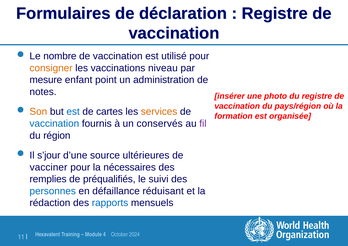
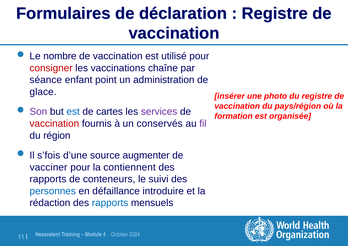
consigner colour: orange -> red (51, 68)
niveau: niveau -> chaîne (163, 68)
mesure: mesure -> séance (46, 80)
notes: notes -> glace (43, 92)
Son colour: orange -> purple (38, 112)
services colour: orange -> purple (159, 112)
vaccination colour: blue -> red (54, 124)
s’jour: s’jour -> s’fois (49, 155)
ultérieures: ultérieures -> augmenter (146, 155)
nécessaires: nécessaires -> contiennent (130, 167)
remplies: remplies -> rapports (48, 179)
préqualifiés: préqualifiés -> conteneurs (109, 179)
réduisant: réduisant -> introduire (163, 191)
